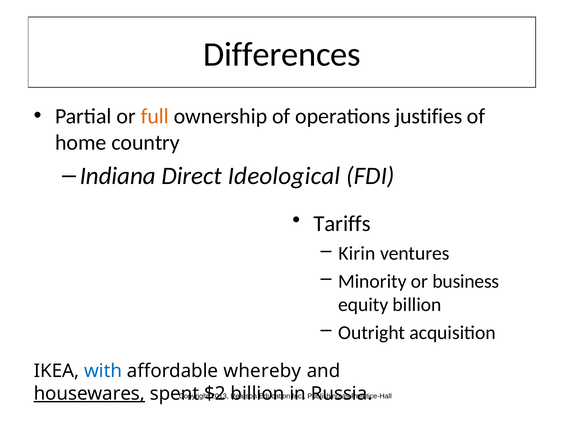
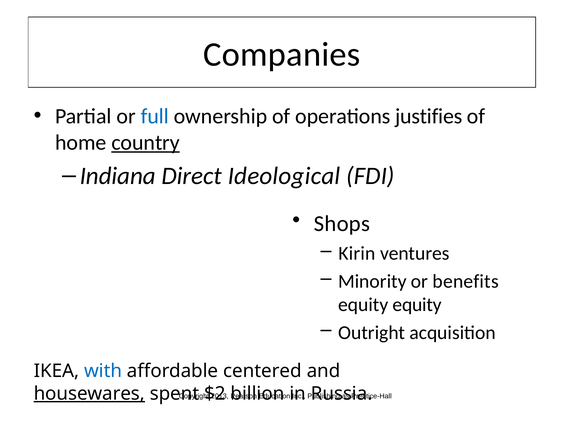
Differences: Differences -> Companies (282, 55)
full colour: orange -> blue (155, 116)
country underline: none -> present (146, 142)
Tariffs: Tariffs -> Shops (342, 224)
business: business -> benefits (466, 281)
equity billion: billion -> equity (417, 305)
whereby: whereby -> centered (262, 371)
